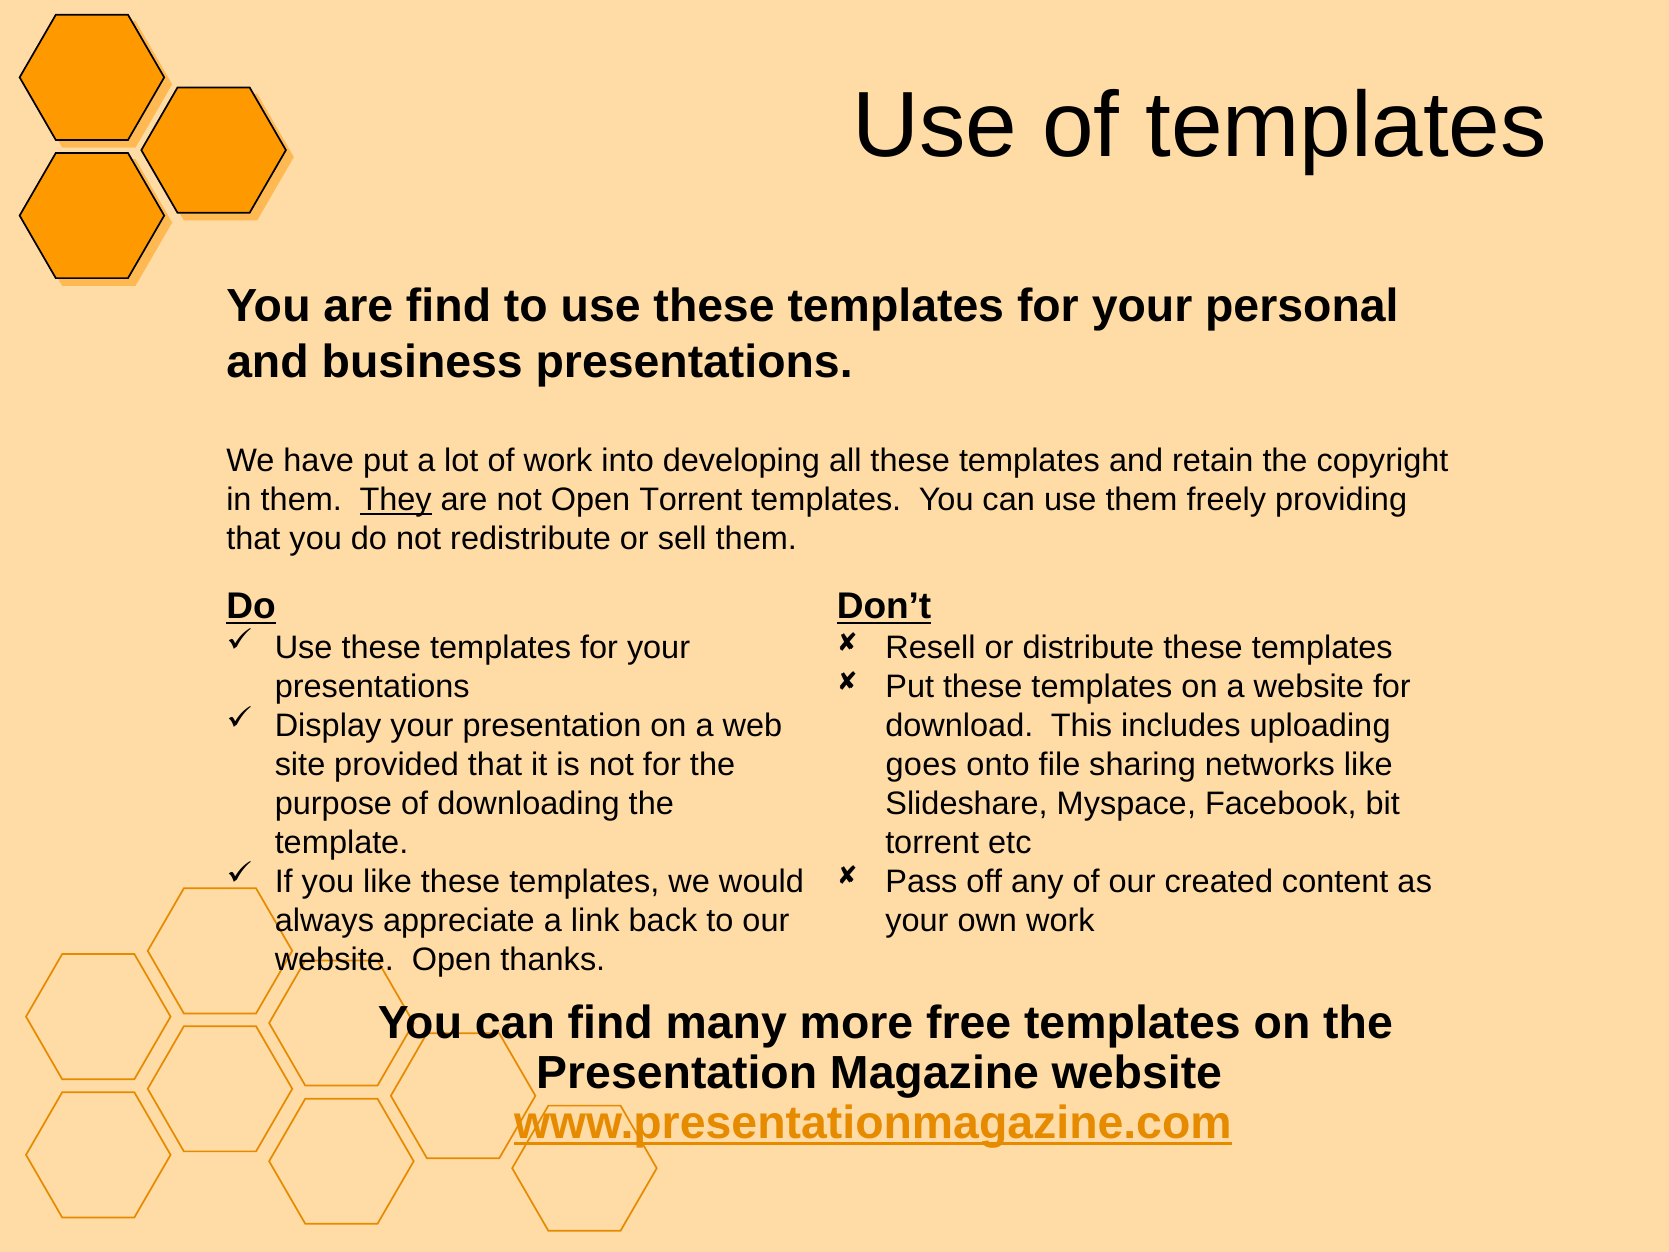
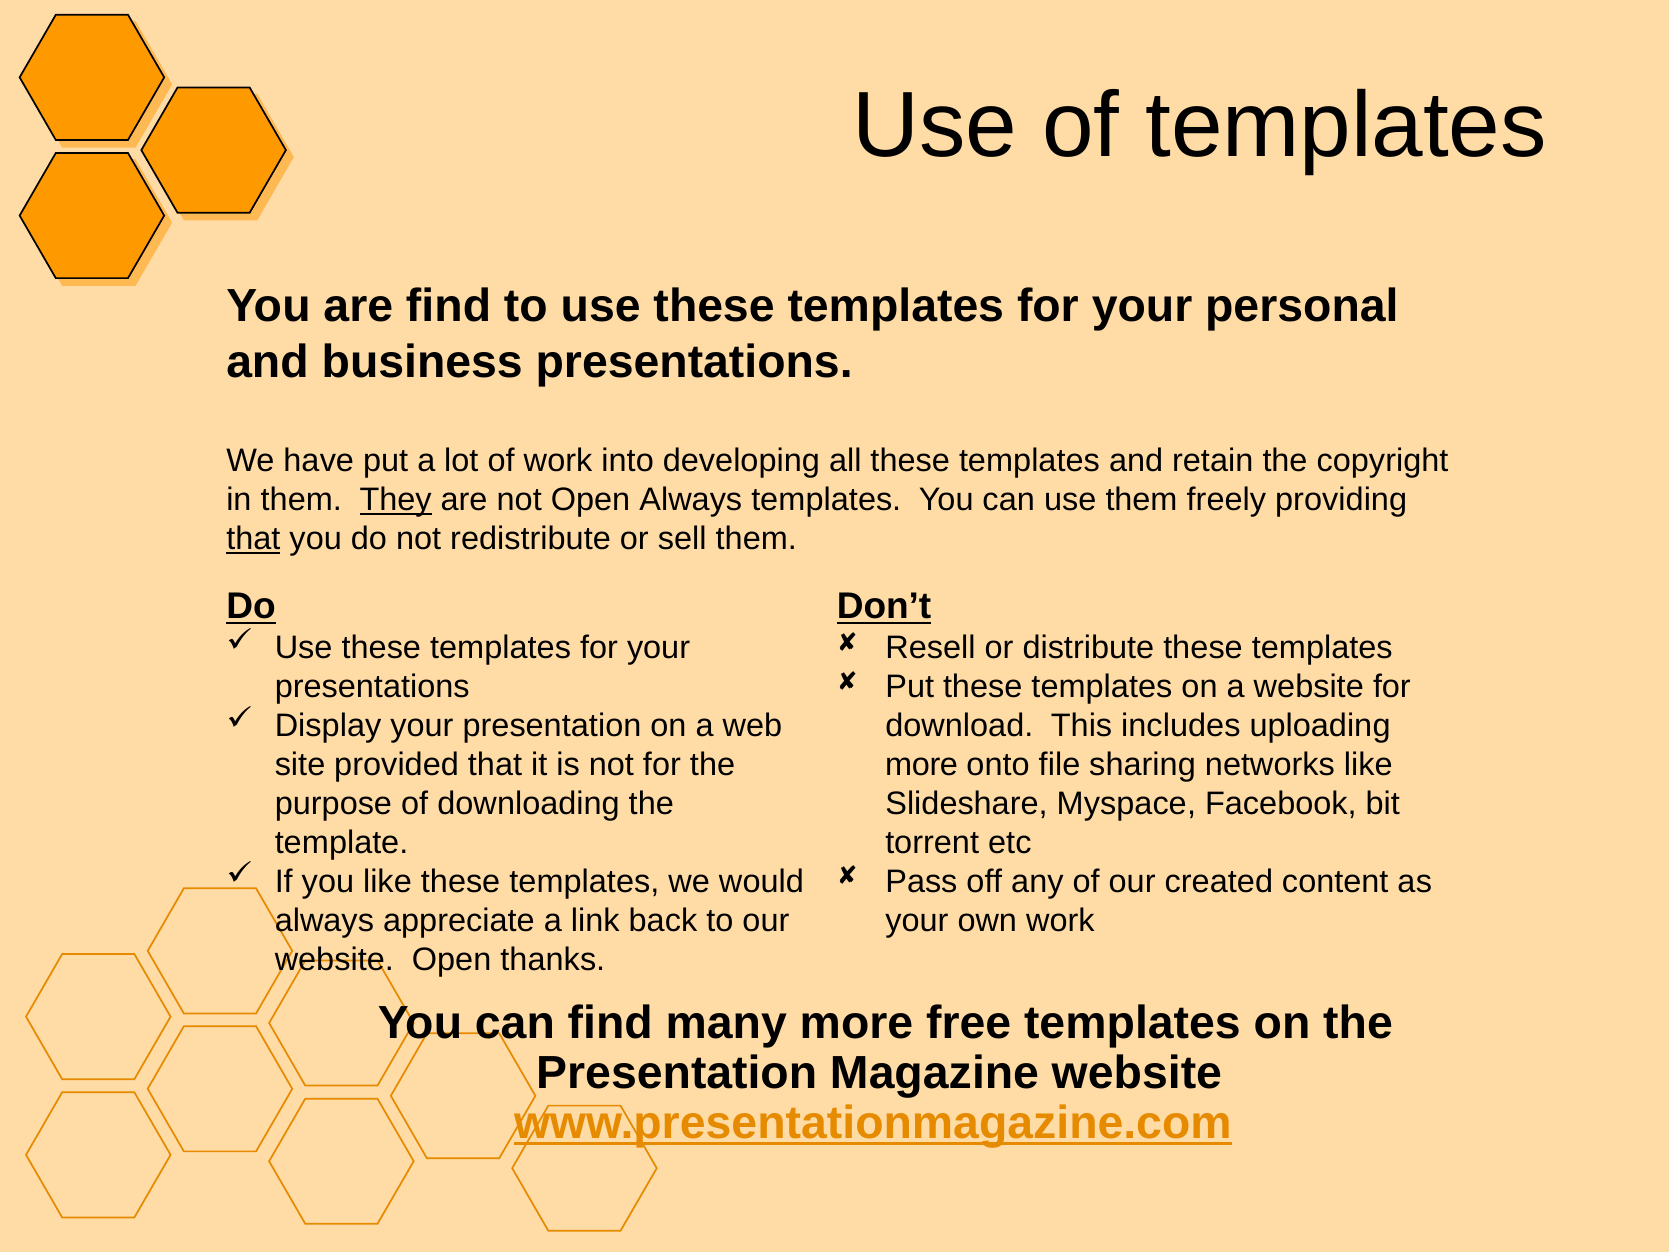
Open Torrent: Torrent -> Always (691, 500)
that underline: none -> present (253, 539)
goes: goes -> more (922, 764)
